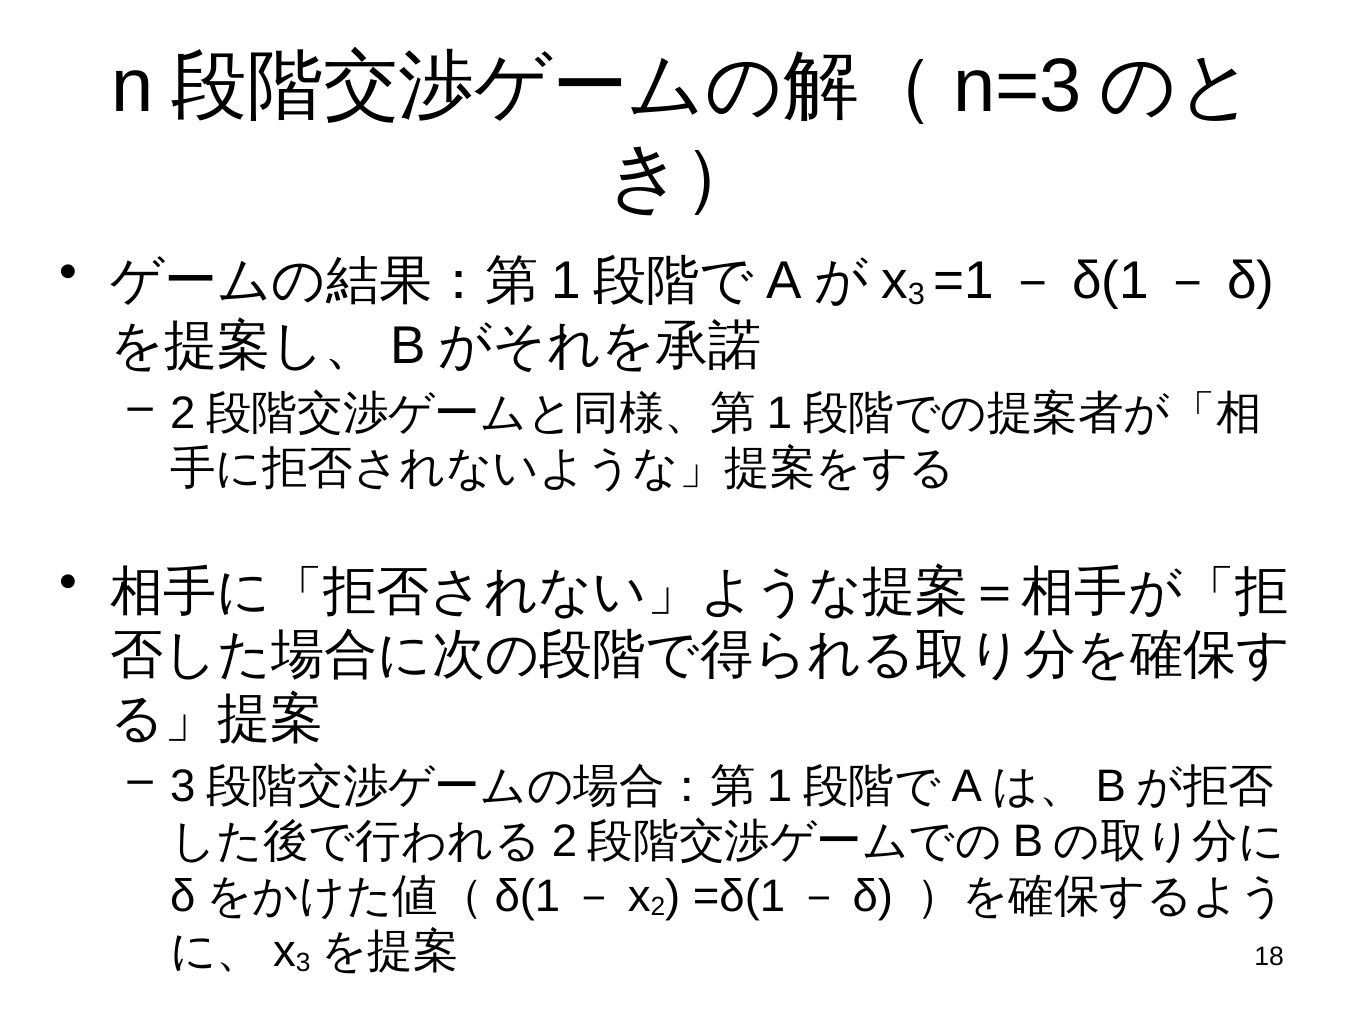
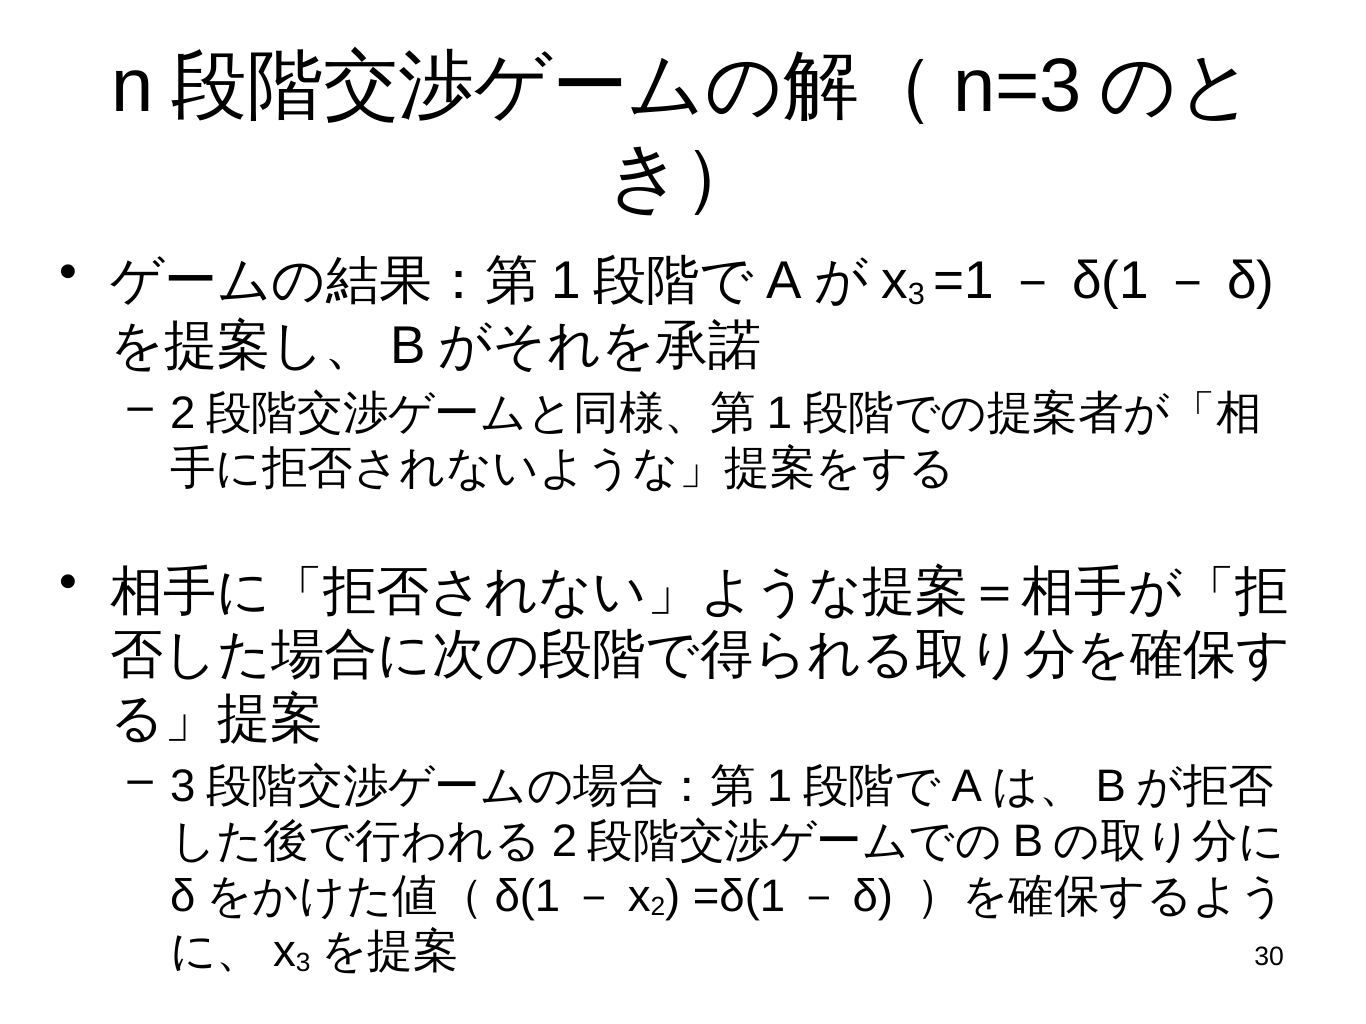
18: 18 -> 30 (1269, 958)
